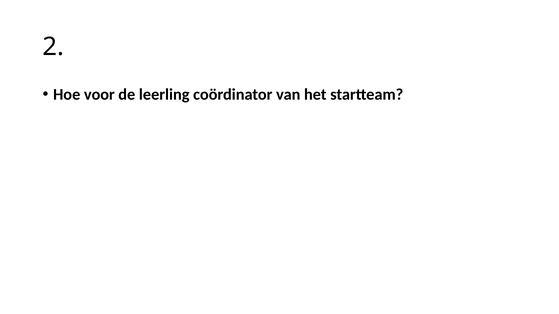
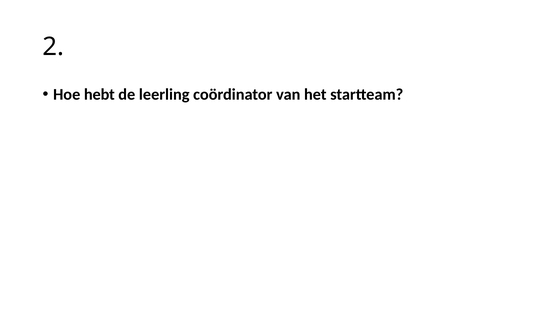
voor: voor -> hebt (99, 95)
